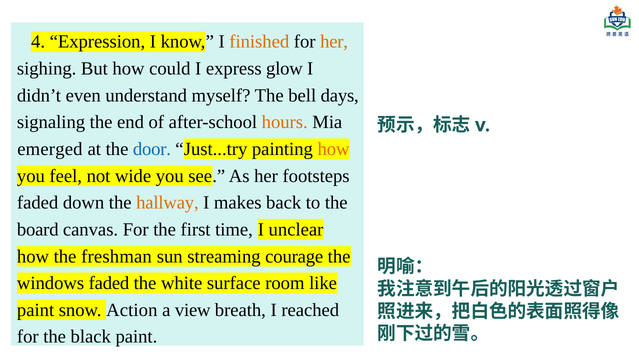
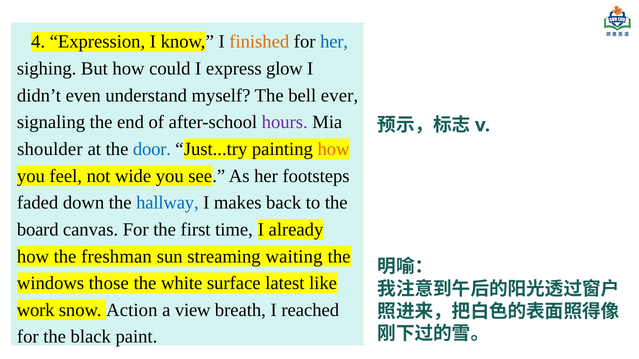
her colour: orange -> blue (334, 42)
days: days -> ever (340, 96)
hours colour: orange -> purple (285, 122)
emerged: emerged -> shoulder (50, 149)
hallway colour: orange -> blue (167, 203)
unclear: unclear -> already (296, 230)
courage: courage -> waiting (294, 257)
windows faded: faded -> those (109, 284)
room: room -> latest (285, 284)
paint: paint -> work (36, 310)
